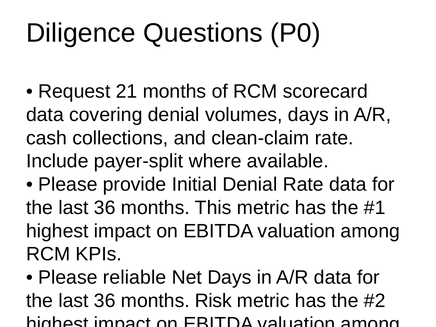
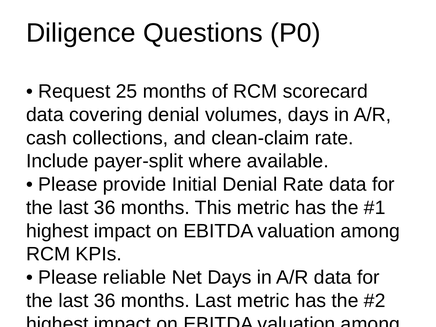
21: 21 -> 25 (127, 91)
months Risk: Risk -> Last (213, 301)
